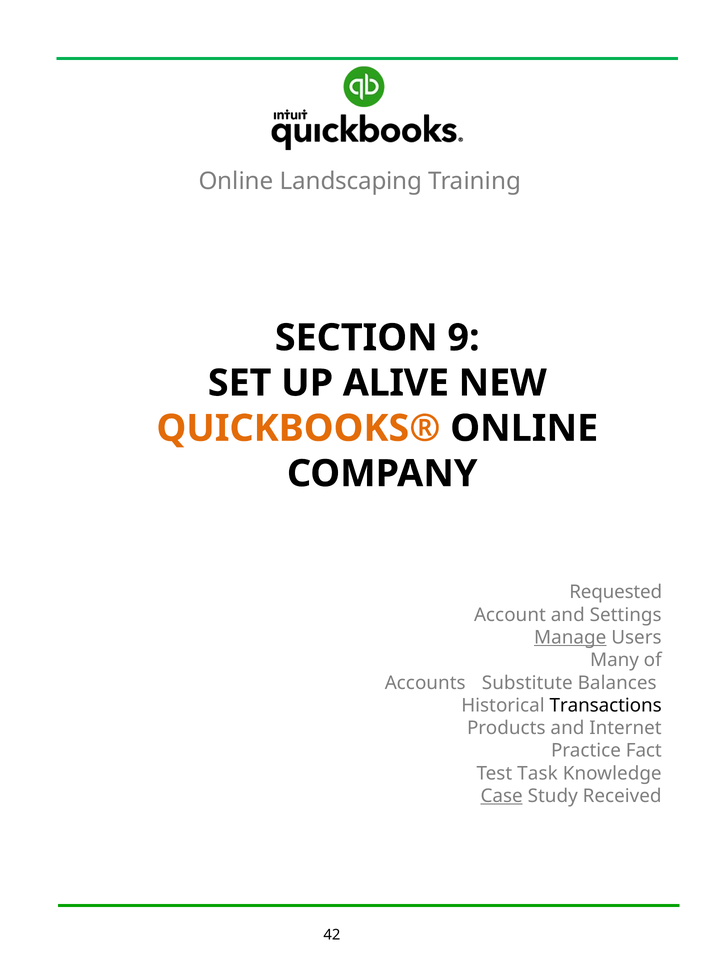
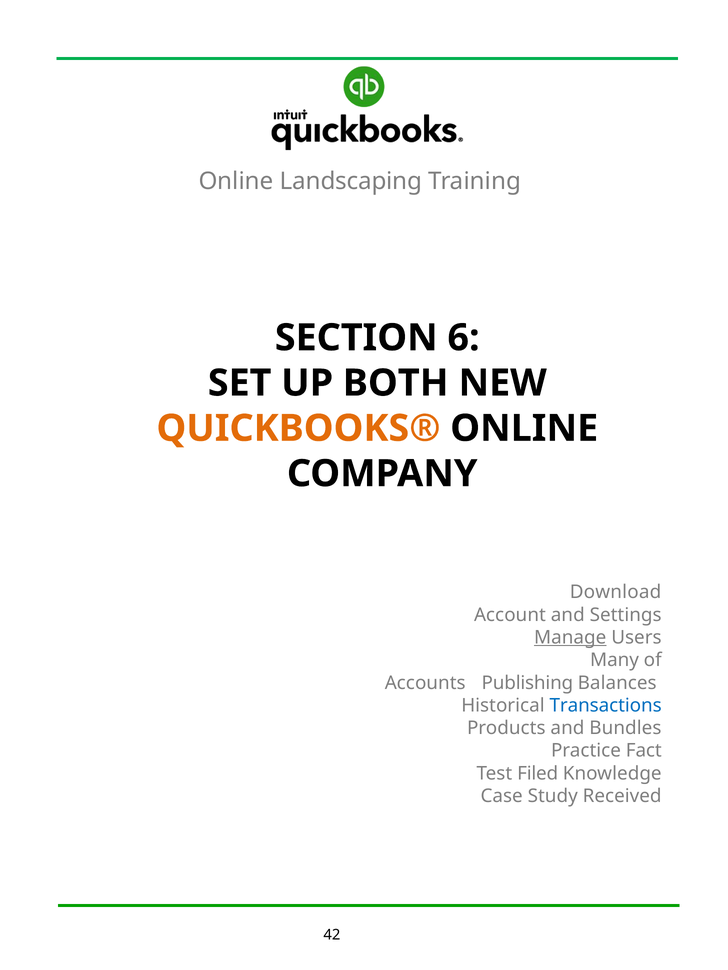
9: 9 -> 6 (464, 338)
ALIVE: ALIVE -> BOTH (396, 383)
Requested: Requested -> Download (616, 593)
Substitute: Substitute -> Publishing (527, 683)
Transactions colour: black -> blue (606, 706)
Internet: Internet -> Bundles (625, 729)
Task: Task -> Filed (538, 774)
Case underline: present -> none (502, 797)
